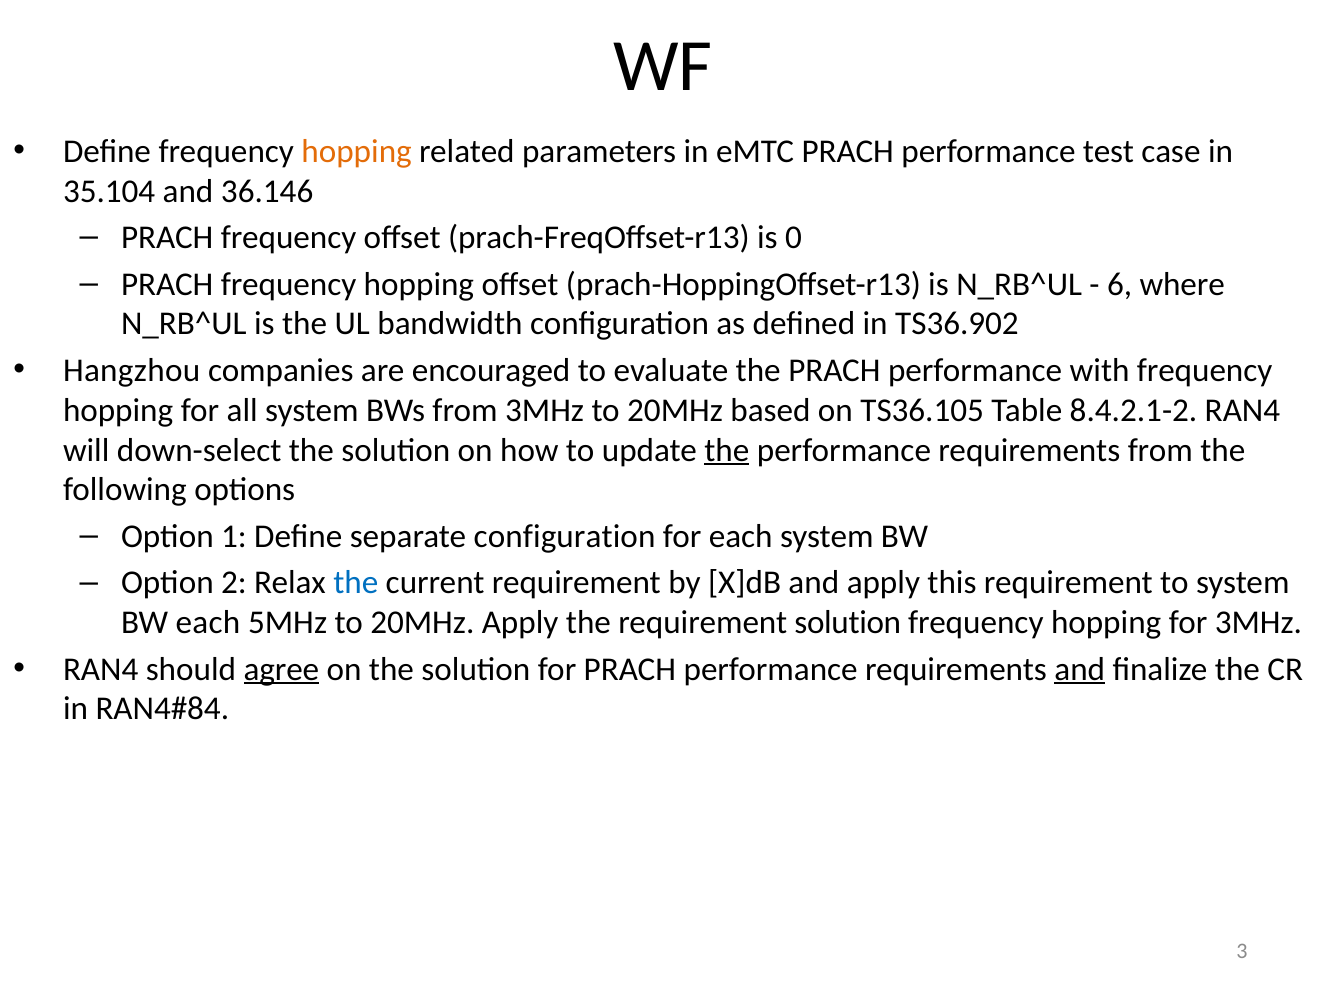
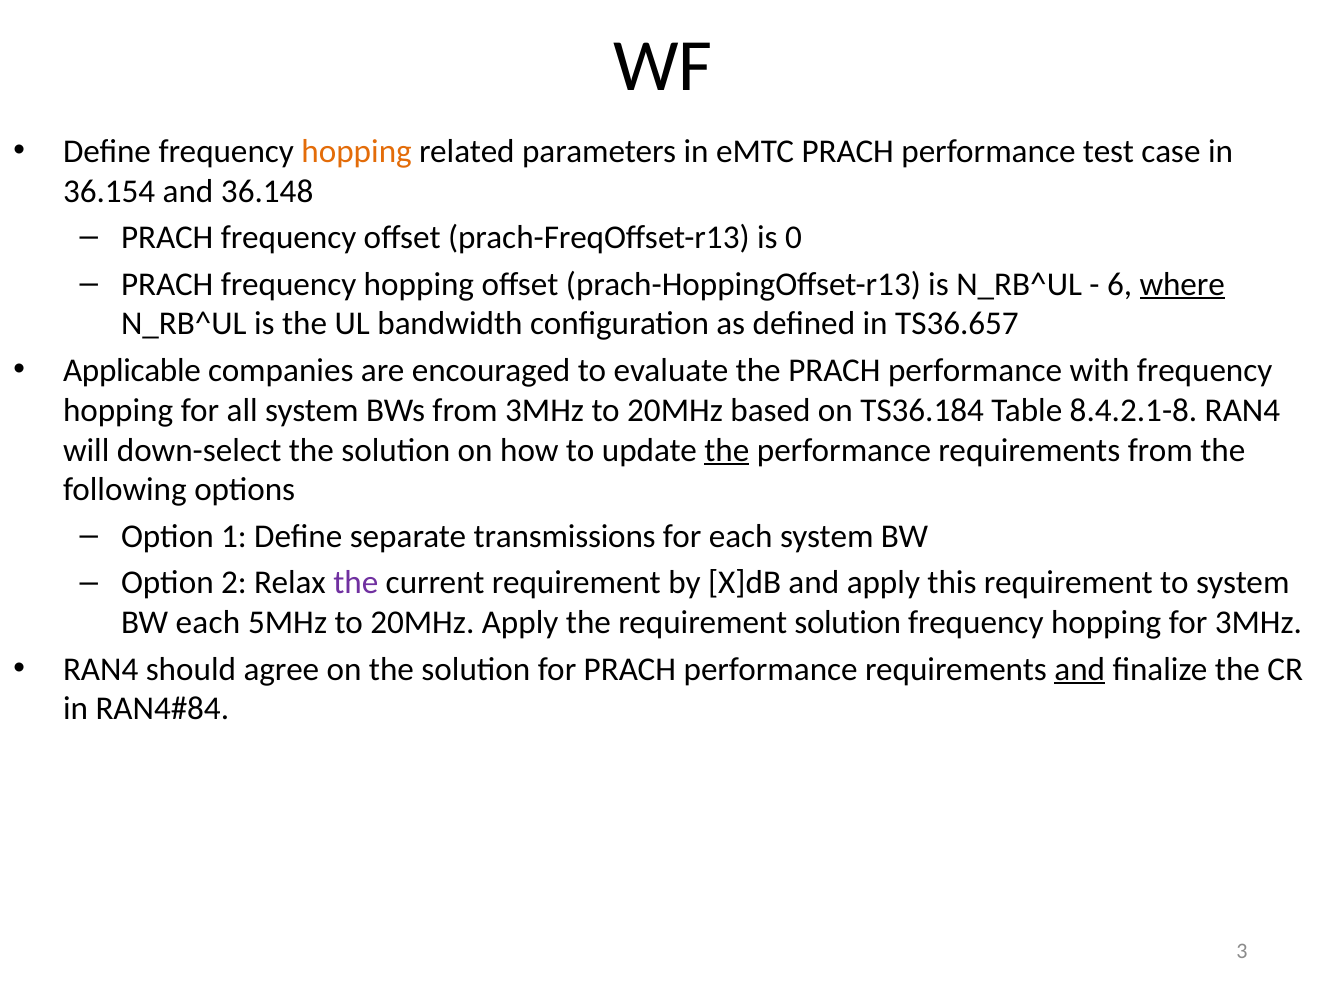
35.104: 35.104 -> 36.154 (109, 191)
36.146: 36.146 -> 36.148 (267, 191)
where underline: none -> present (1182, 284)
TS36.902: TS36.902 -> TS36.657 (957, 324)
Hangzhou: Hangzhou -> Applicable (132, 370)
TS36.105: TS36.105 -> TS36.184 (922, 410)
8.4.2.1-2: 8.4.2.1-2 -> 8.4.2.1-8 (1134, 410)
separate configuration: configuration -> transmissions (565, 536)
the colour: blue -> purple (356, 582)
agree underline: present -> none (281, 669)
